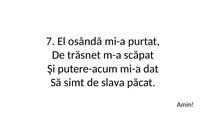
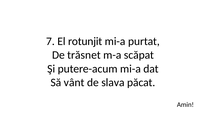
osândă: osândă -> rotunjit (85, 41)
simt: simt -> vânt (74, 82)
